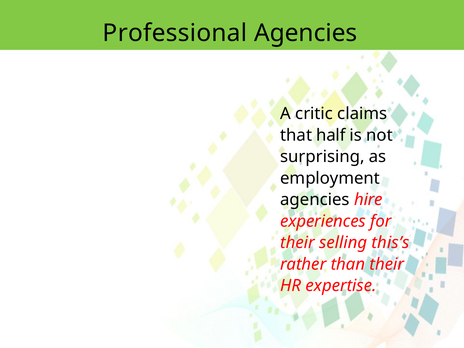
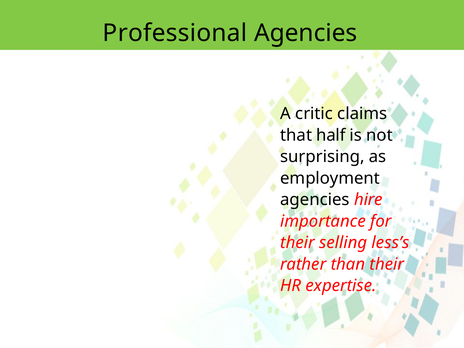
experiences: experiences -> importance (323, 221)
this’s: this’s -> less’s (390, 243)
